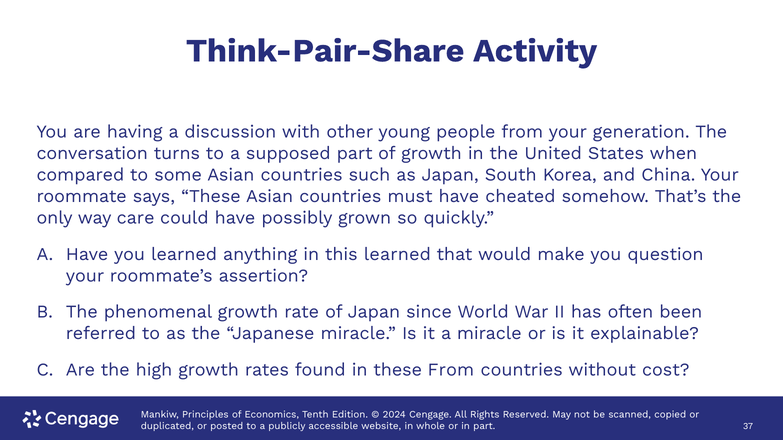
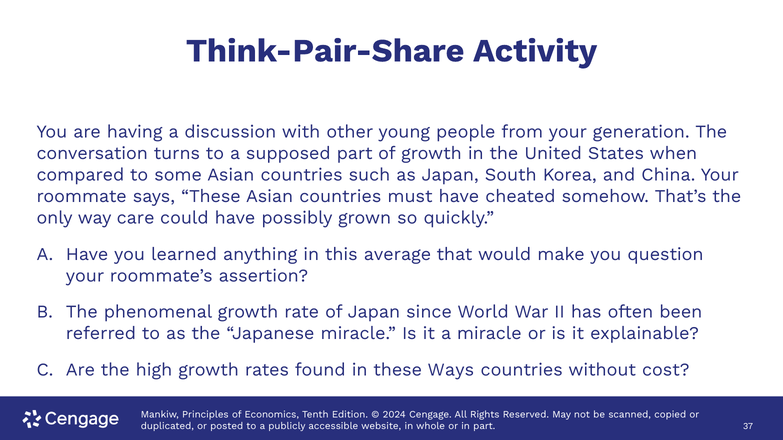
this learned: learned -> average (397, 255)
these From: From -> Ways (451, 370)
